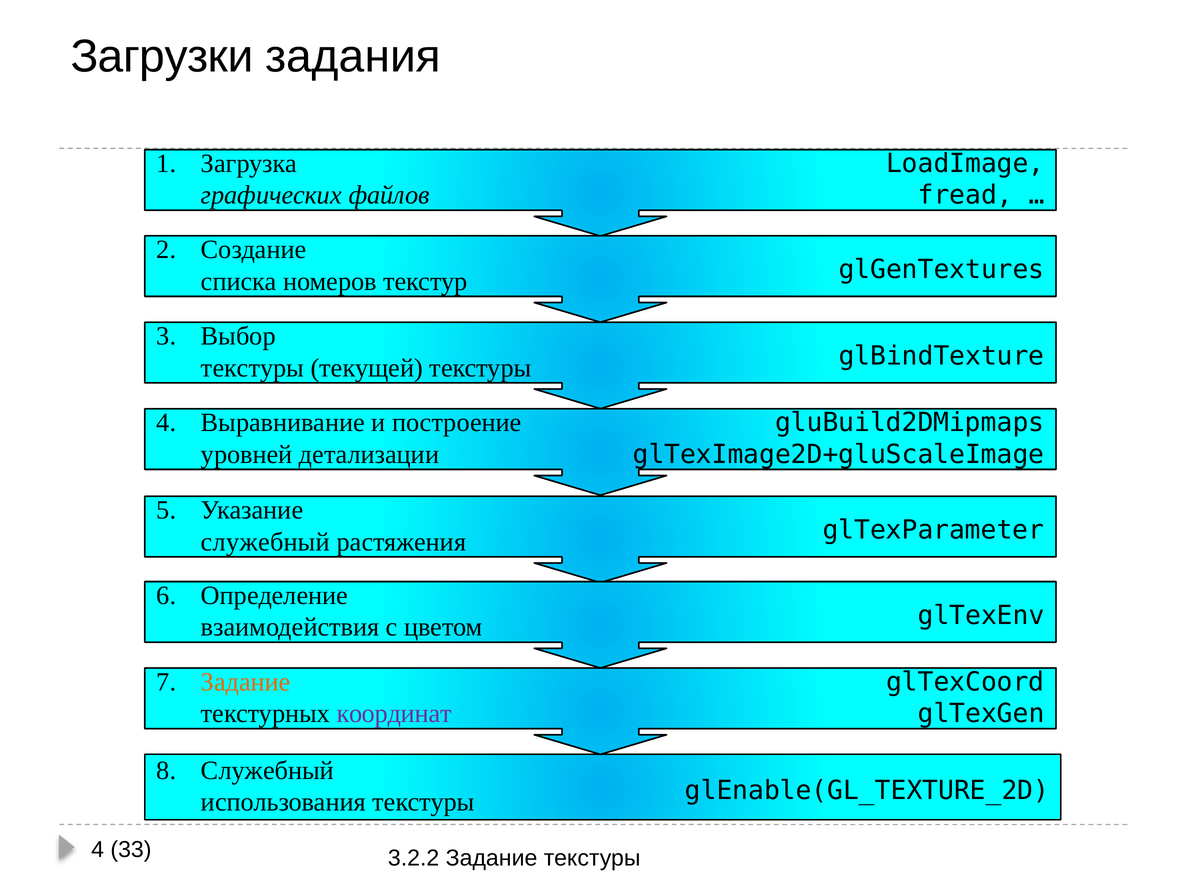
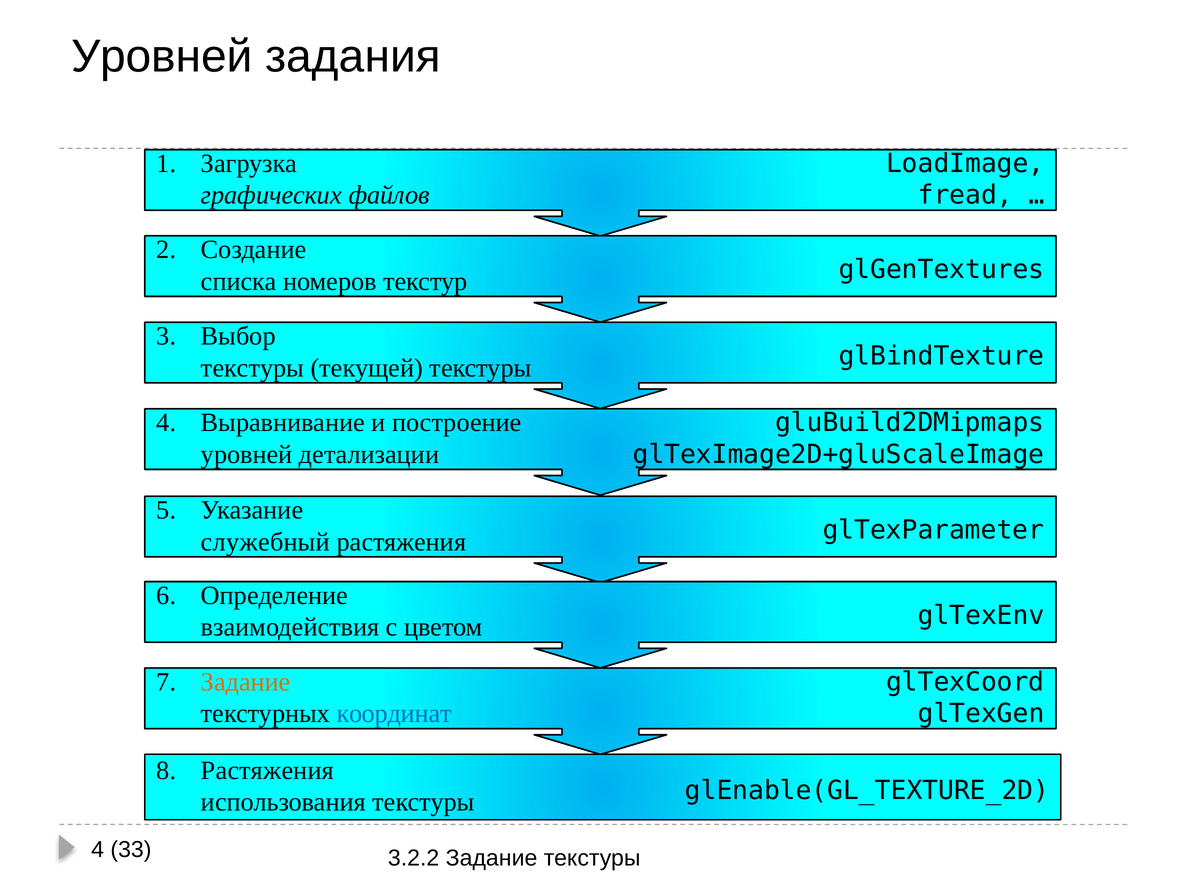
Загрузки: Загрузки -> Уровней (162, 57)
координат colour: purple -> blue (394, 714)
Служебный: Служебный -> Растяжения (267, 771)
